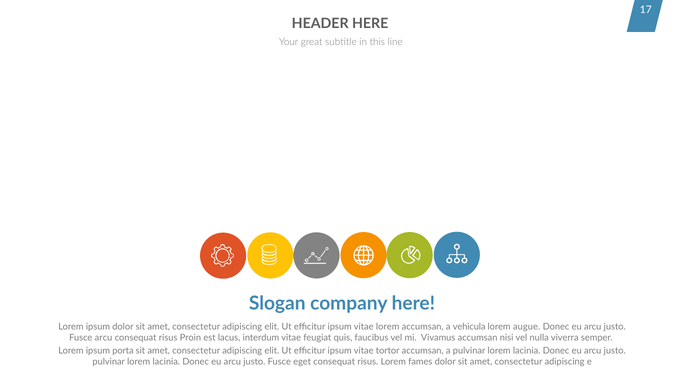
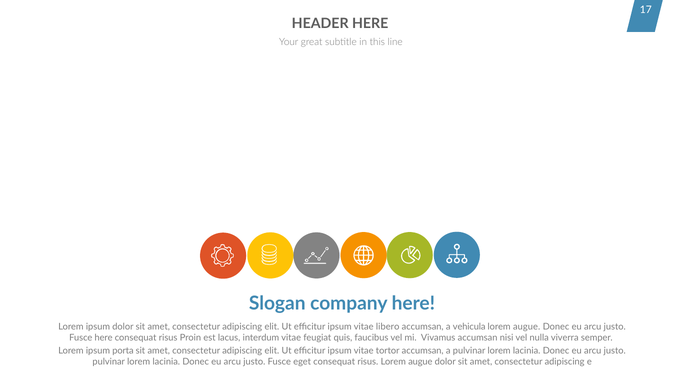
vitae lorem: lorem -> libero (388, 327)
Fusce arcu: arcu -> here (104, 338)
risus Lorem fames: fames -> augue (420, 362)
